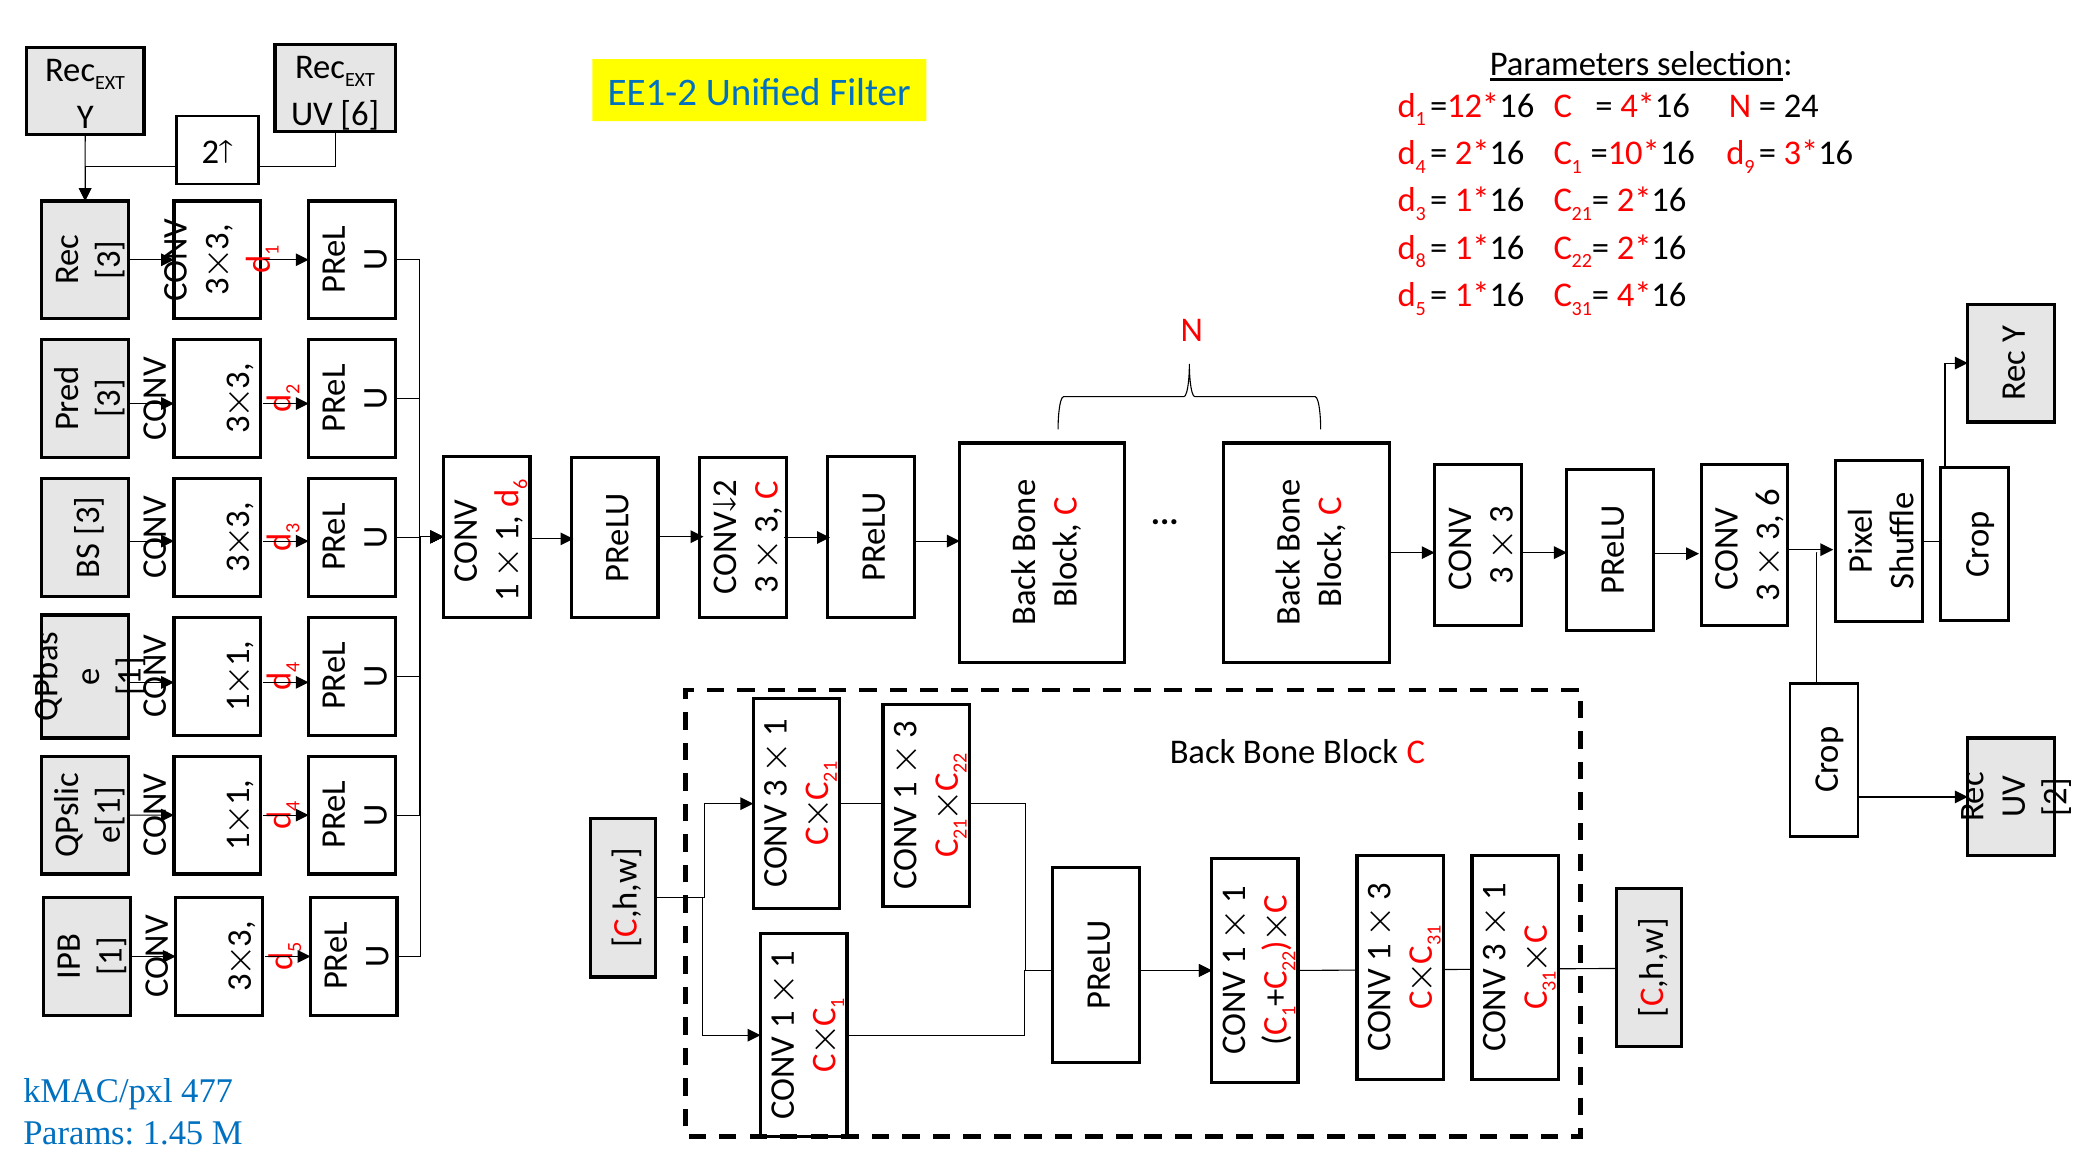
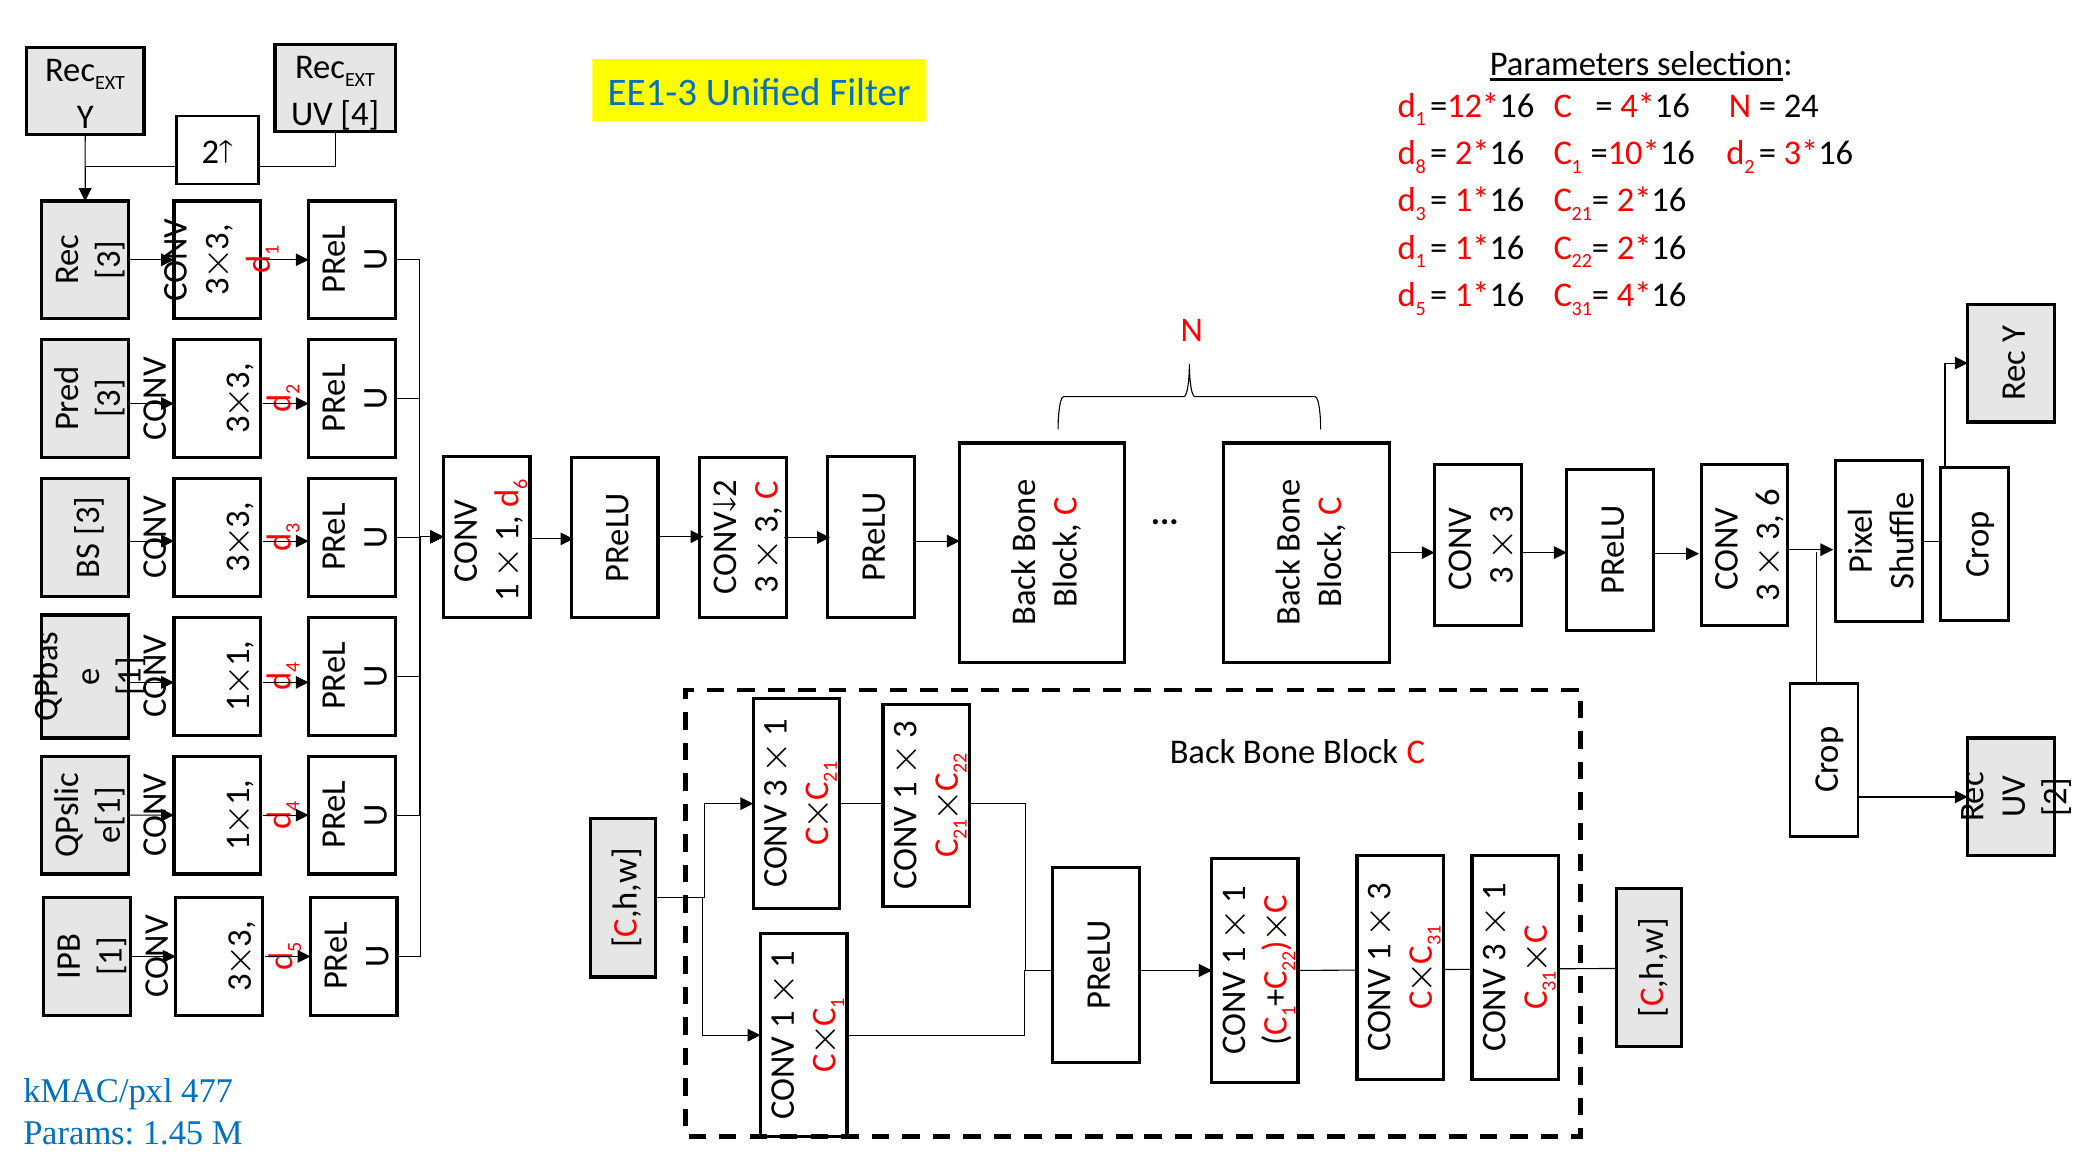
EE1-2: EE1-2 -> EE1-3 (652, 93)
UV 6: 6 -> 4 (360, 114)
4: 4 -> 8 (1421, 166)
9: 9 -> 2 (1749, 166)
8: 8 -> 1 (1421, 261)
